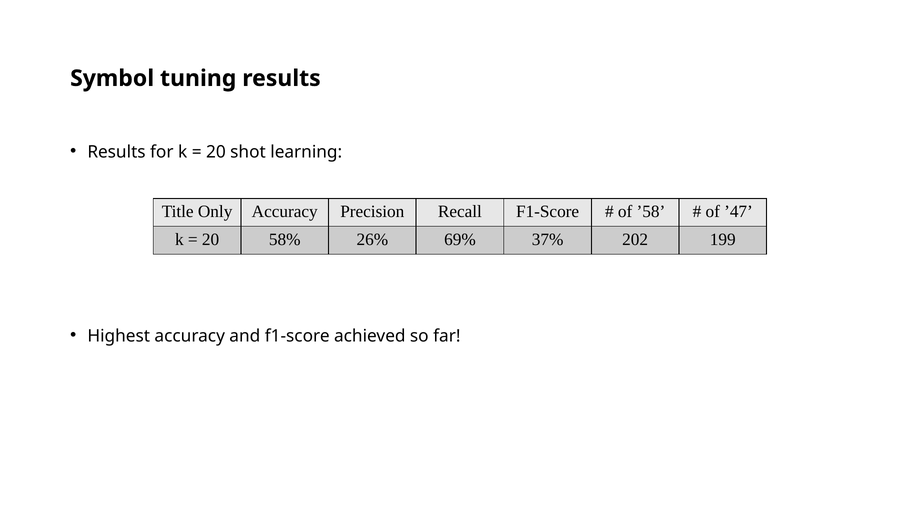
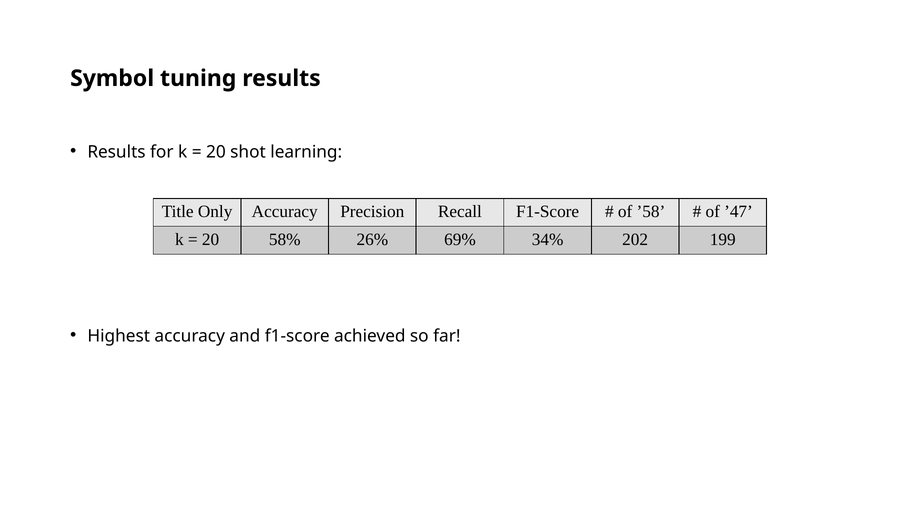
37%: 37% -> 34% (548, 240)
